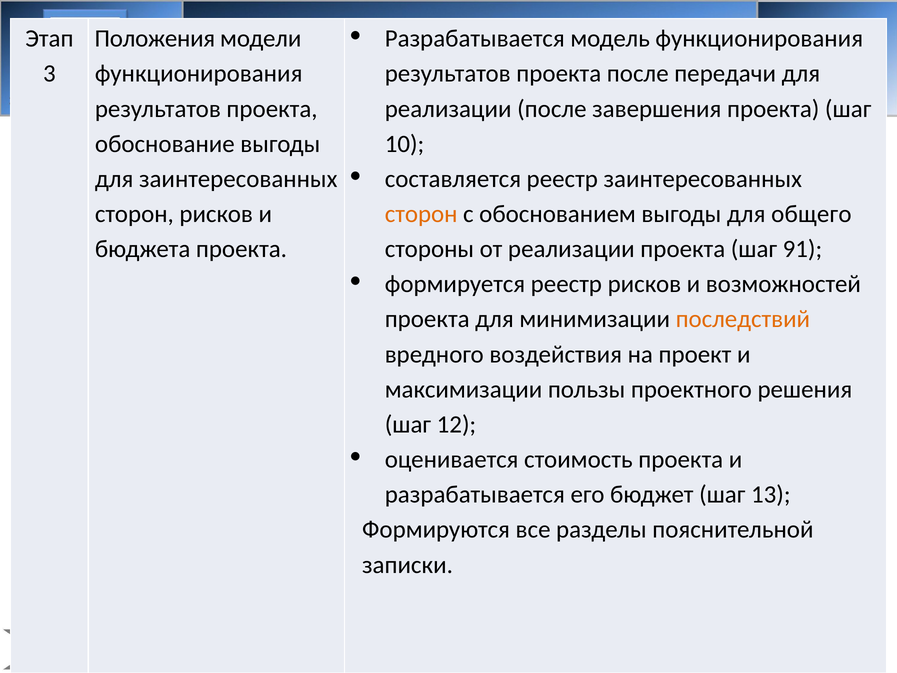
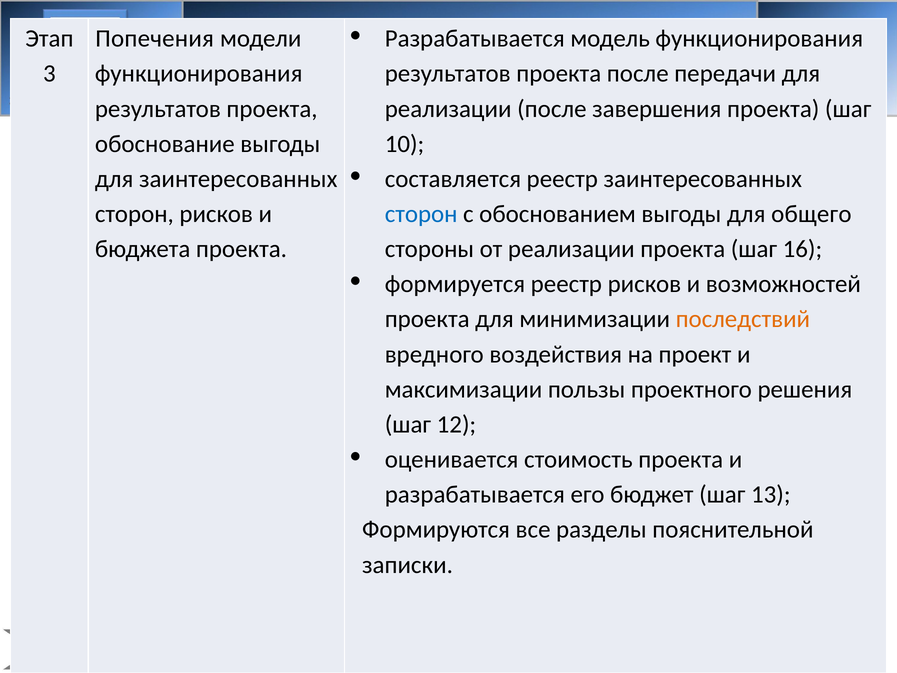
Положения: Положения -> Попечения (155, 39)
сторон colour: orange -> blue (421, 214)
91: 91 -> 16 (802, 249)
